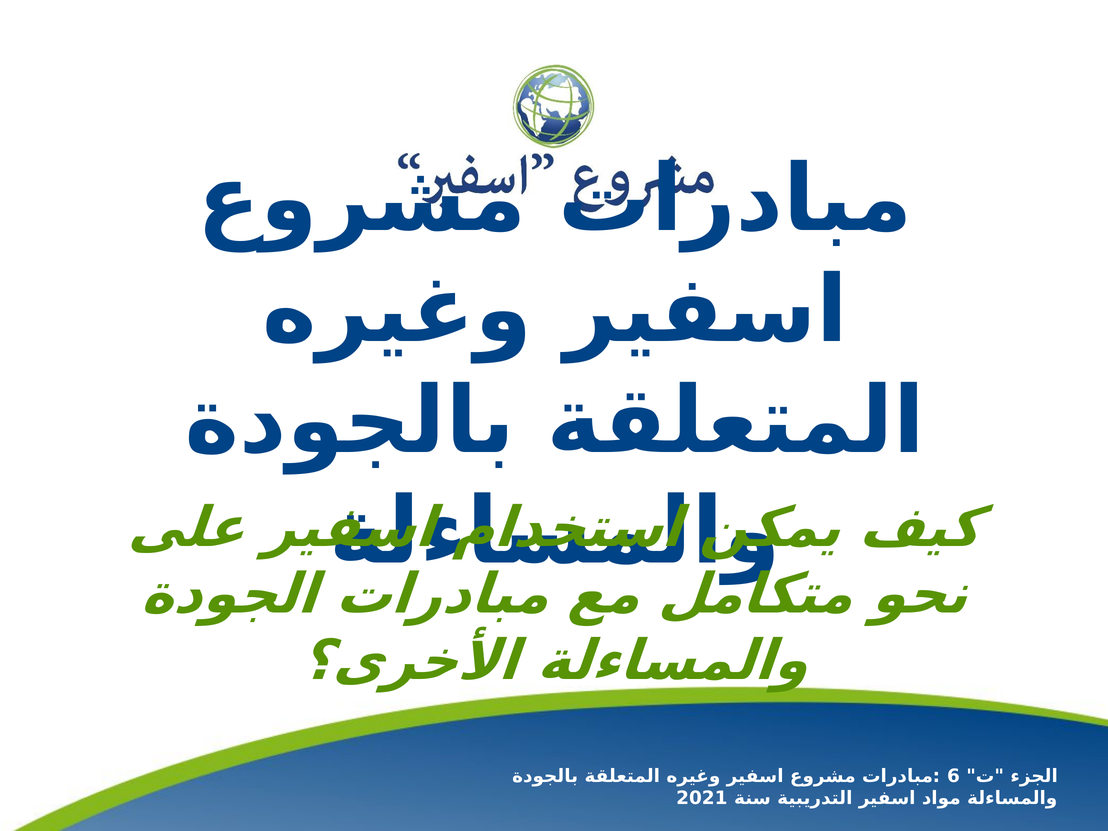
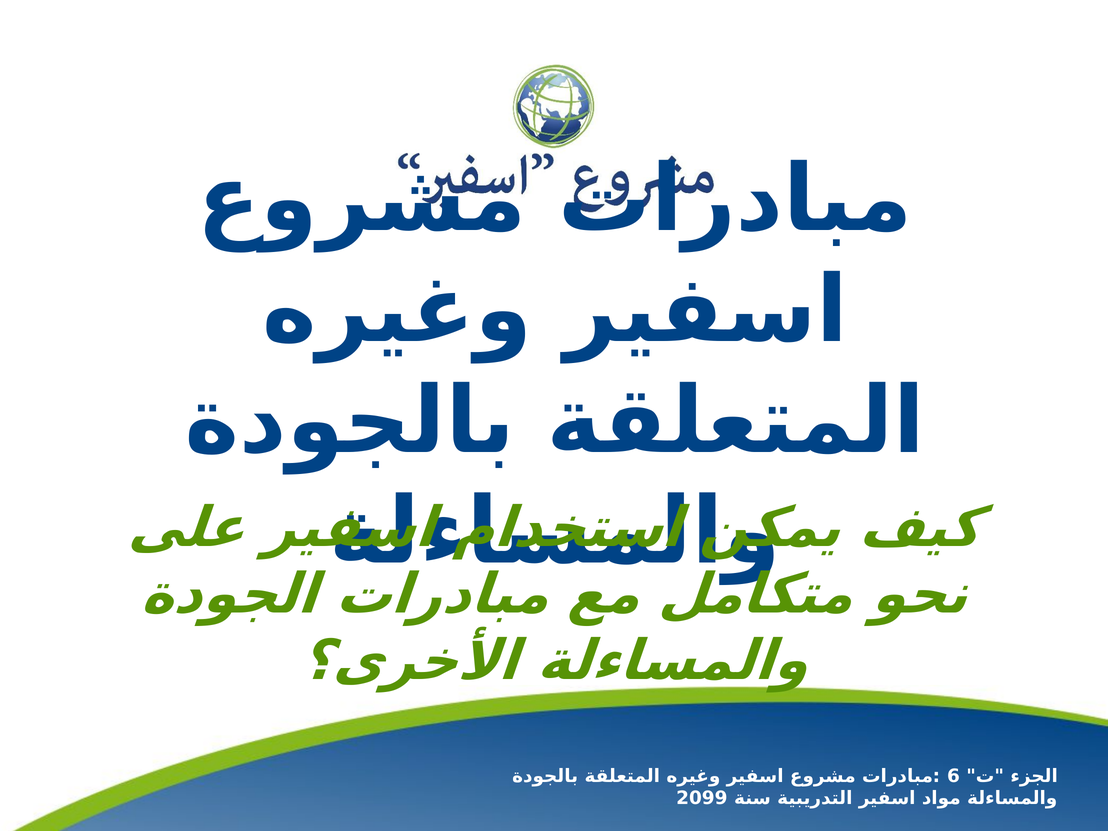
2021: 2021 -> 2099 (702, 798)
